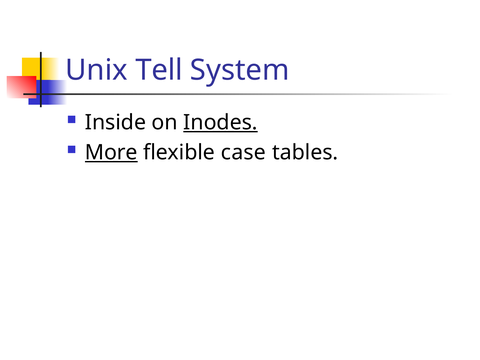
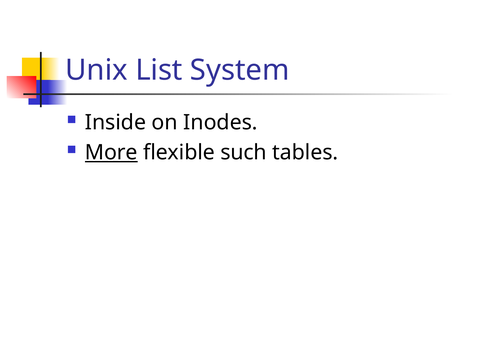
Tell: Tell -> List (159, 70)
Inodes underline: present -> none (220, 123)
case: case -> such (244, 152)
